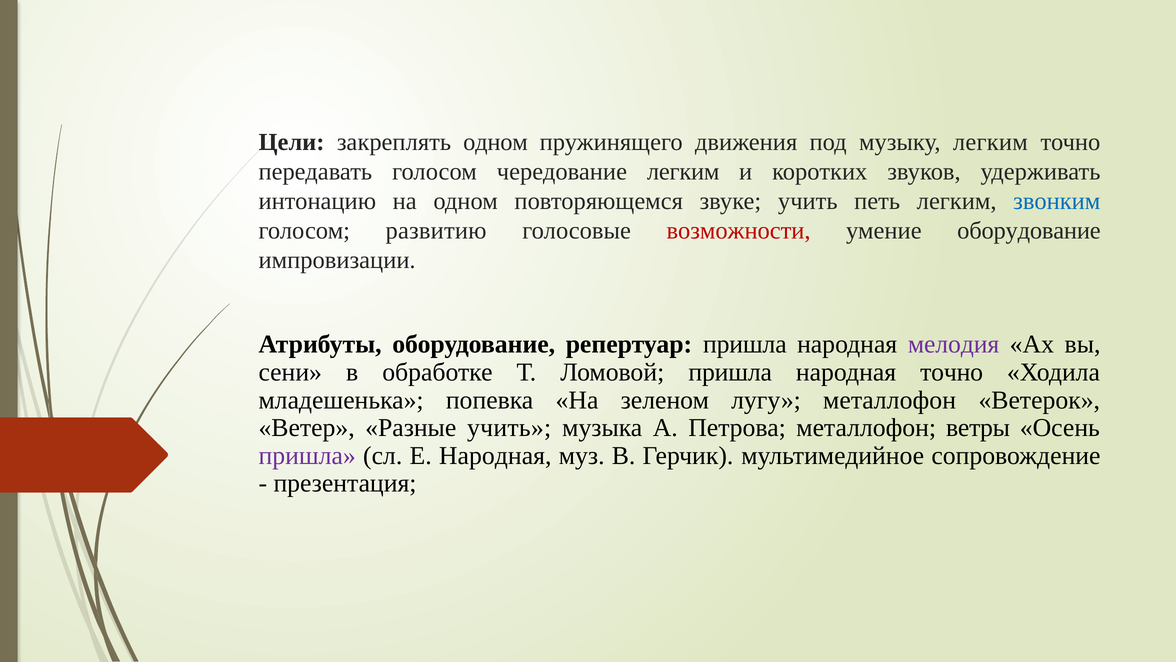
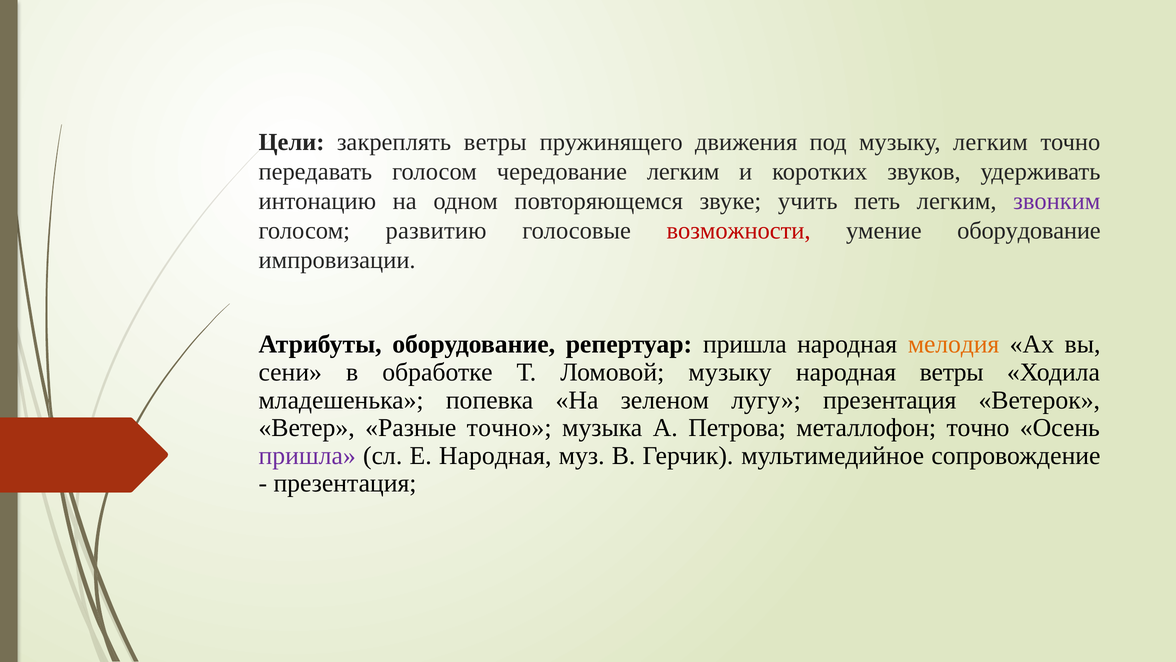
закреплять одном: одном -> ветры (495, 142)
звонким colour: blue -> purple (1057, 201)
мелодия colour: purple -> orange (954, 344)
Ломовой пришла: пришла -> музыку (730, 372)
народная точно: точно -> ветры (952, 372)
лугу металлофон: металлофон -> презентация (890, 400)
Разные учить: учить -> точно (509, 428)
металлофон ветры: ветры -> точно (978, 428)
